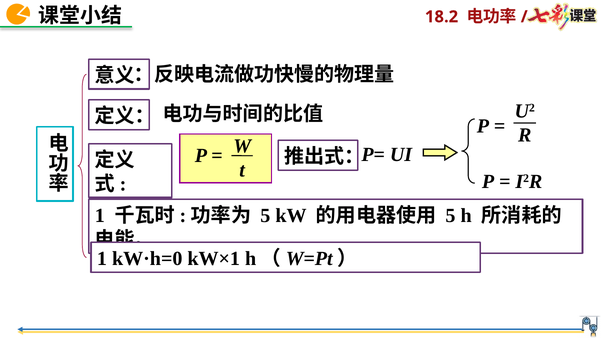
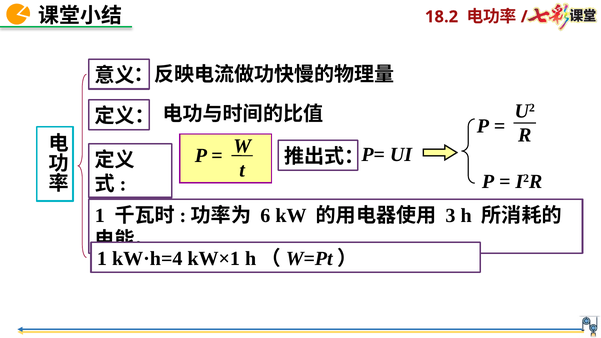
5: 5 -> 6 (265, 216)
5: 5 -> 3 (450, 216)
kW·h=0: kW·h=0 -> kW·h=4 (147, 259)
